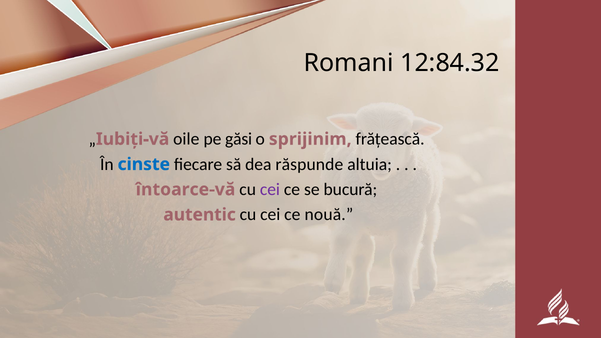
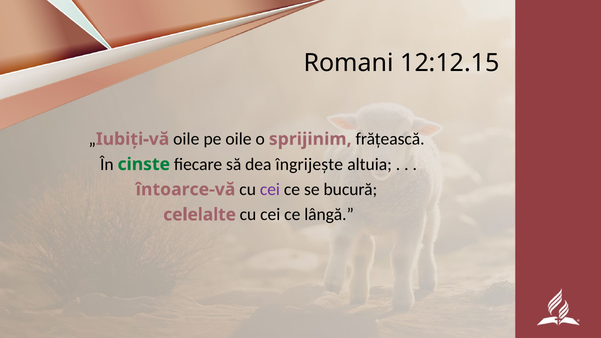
12:84.32: 12:84.32 -> 12:12.15 (450, 63)
pe găsi: găsi -> oile (238, 139)
cinste colour: blue -> green (144, 164)
răspunde: răspunde -> îngrijește (309, 164)
autentic: autentic -> celelalte (200, 215)
nouă: nouă -> lângă (329, 215)
